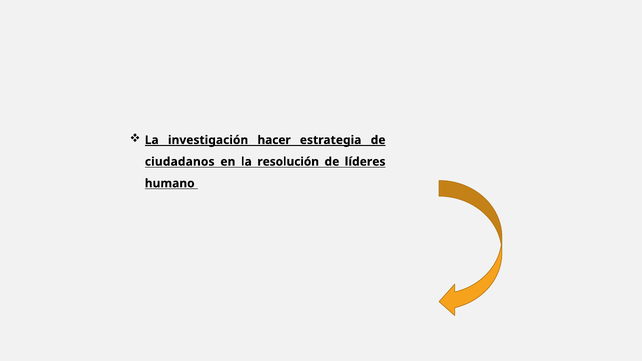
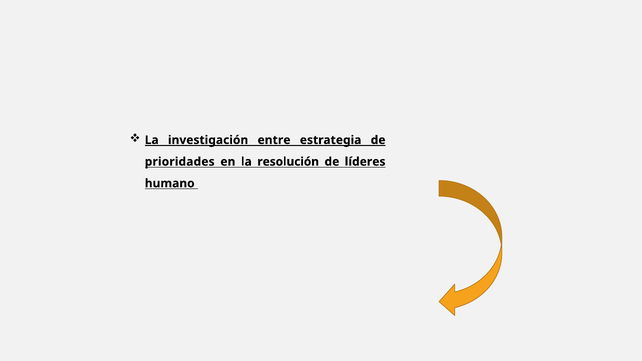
hacer: hacer -> entre (274, 140)
ciudadanos: ciudadanos -> prioridades (180, 162)
